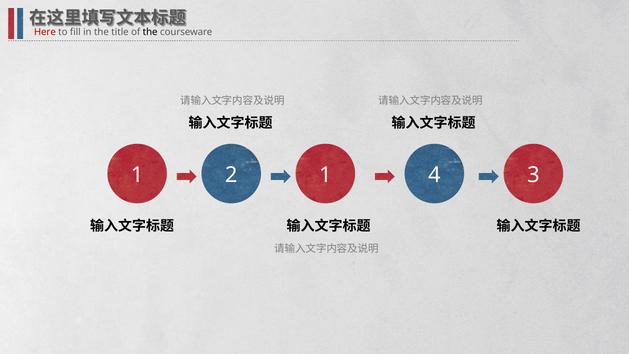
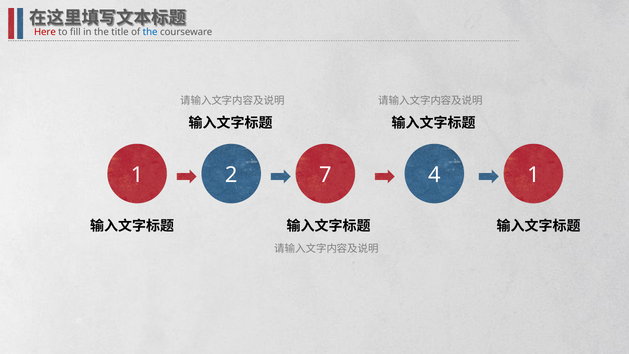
the colour: black -> blue (150, 32)
2 1: 1 -> 7 (325, 175)
4 3: 3 -> 1 (533, 175)
